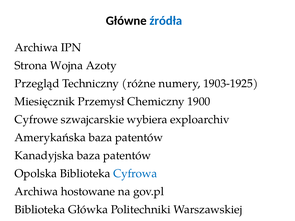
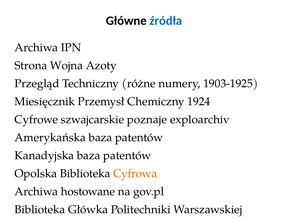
1900: 1900 -> 1924 (199, 102)
wybiera: wybiera -> poznaje (147, 120)
Cyfrowa colour: blue -> orange (135, 174)
